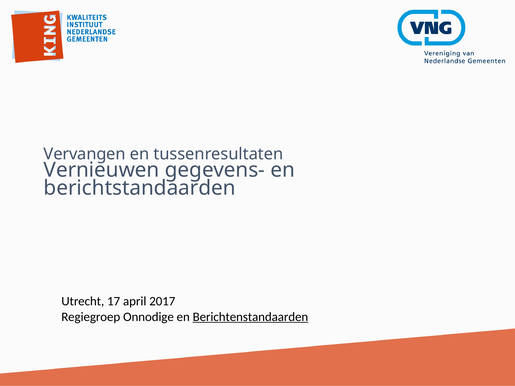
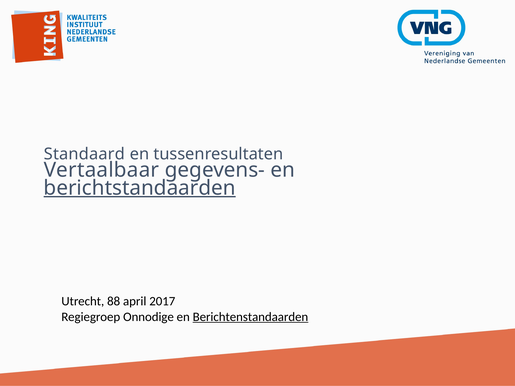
Vervangen: Vervangen -> Standaard (84, 154)
Vernieuwen: Vernieuwen -> Vertaalbaar (101, 170)
berichtstandaarden underline: none -> present (140, 188)
17: 17 -> 88 (114, 302)
